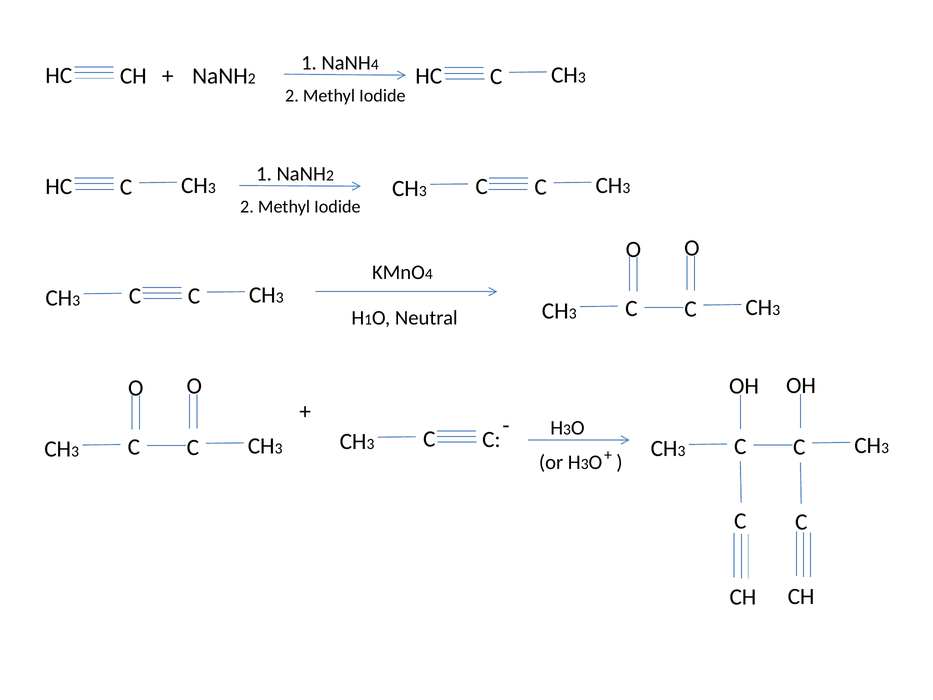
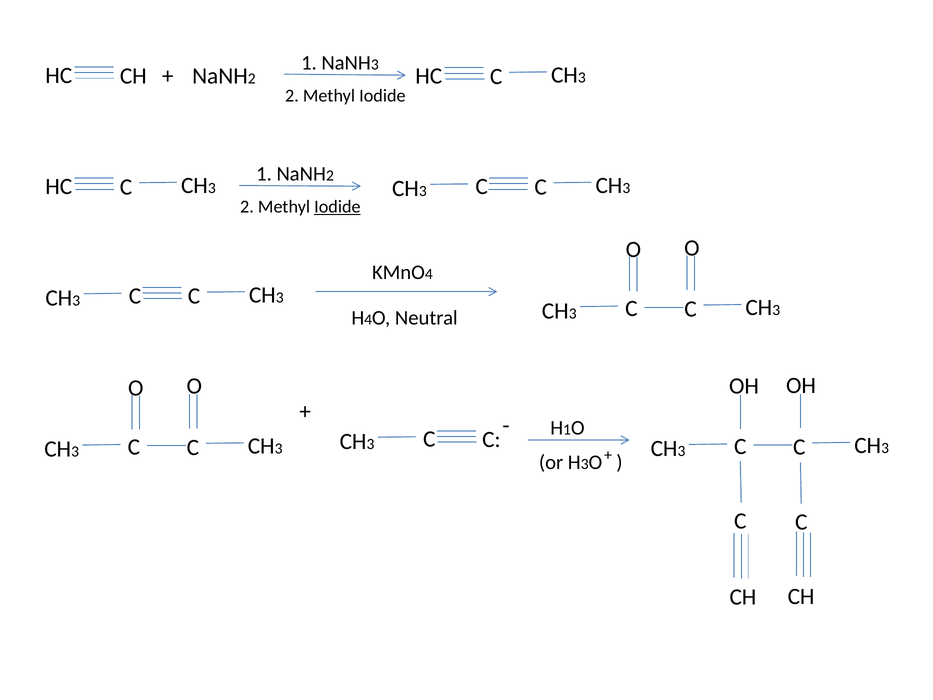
4: 4 -> 3 (375, 65)
Iodide underline: none -> present (337, 207)
1: 1 -> 4 (368, 319)
3: 3 -> 1 (567, 429)
